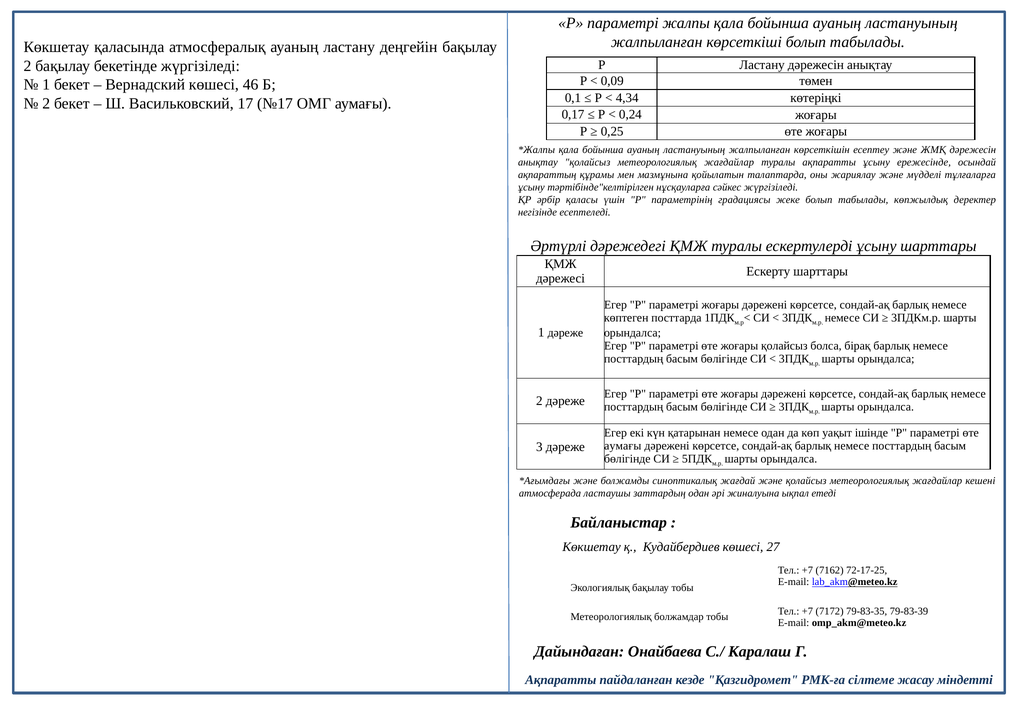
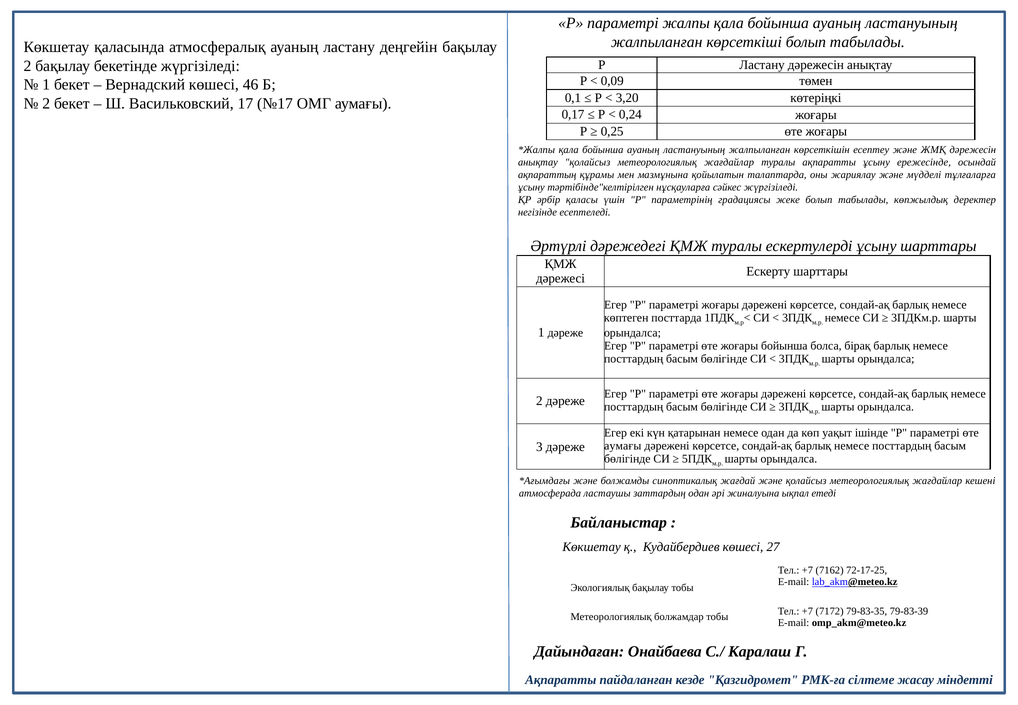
4,34: 4,34 -> 3,20 (627, 98)
жоғары қолайсыз: қолайсыз -> бойынша (784, 346)
